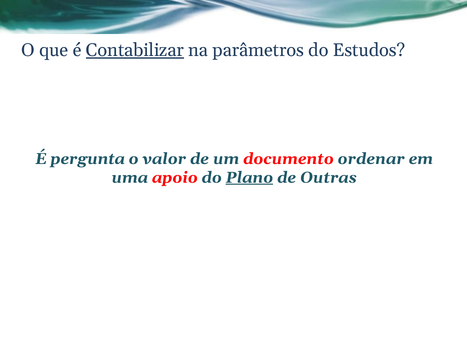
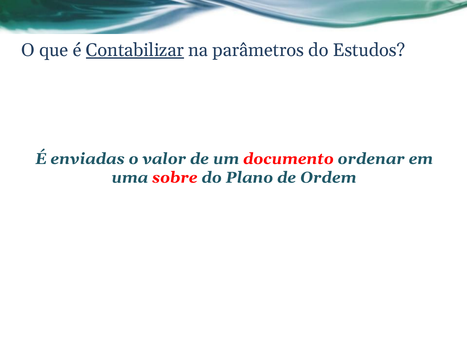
pergunta: pergunta -> enviadas (87, 158)
apoio: apoio -> sobre (175, 177)
Plano underline: present -> none (249, 177)
Outras: Outras -> Ordem (328, 177)
